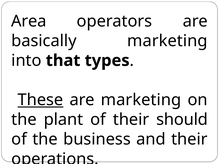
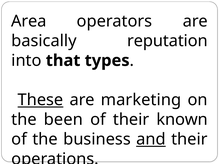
basically marketing: marketing -> reputation (167, 41)
plant: plant -> been (63, 120)
should: should -> known (182, 120)
and underline: none -> present (151, 139)
